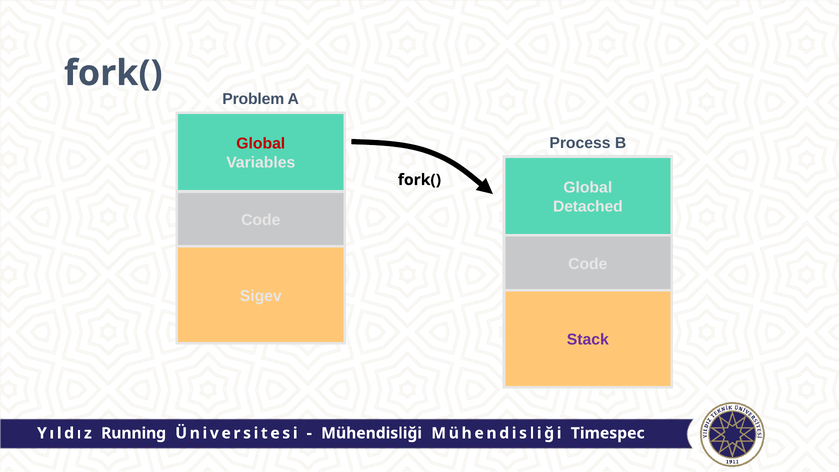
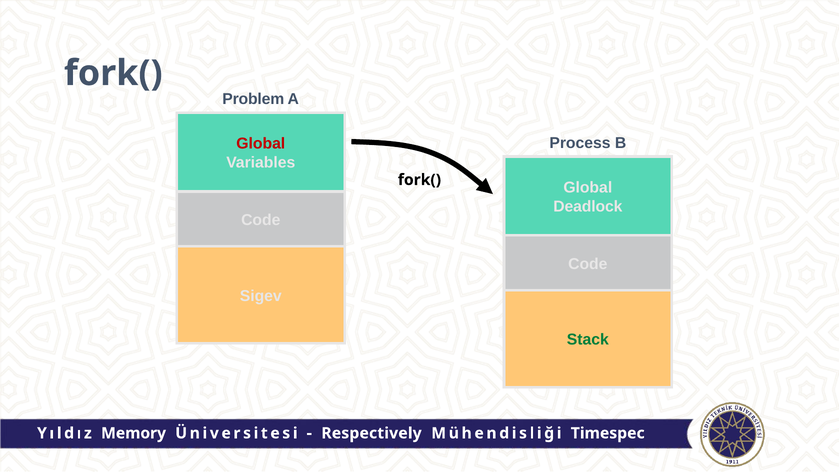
Detached: Detached -> Deadlock (588, 206)
Stack colour: purple -> green (588, 340)
Running: Running -> Memory (134, 433)
Mühendisliği: Mühendisliği -> Respectively (371, 433)
